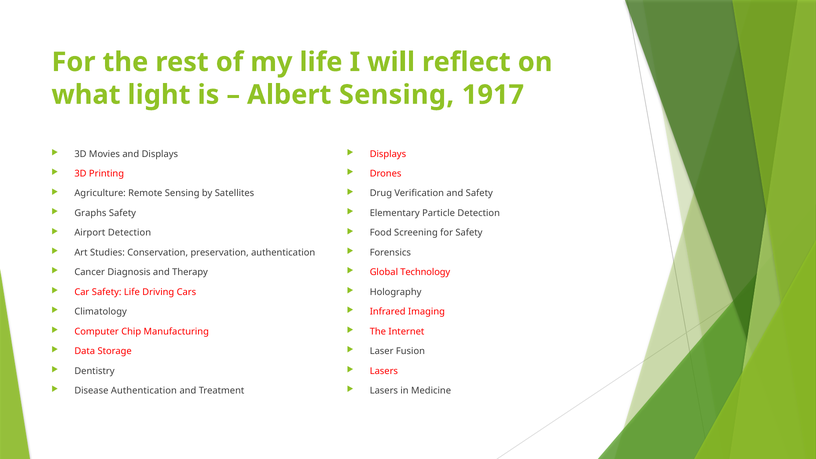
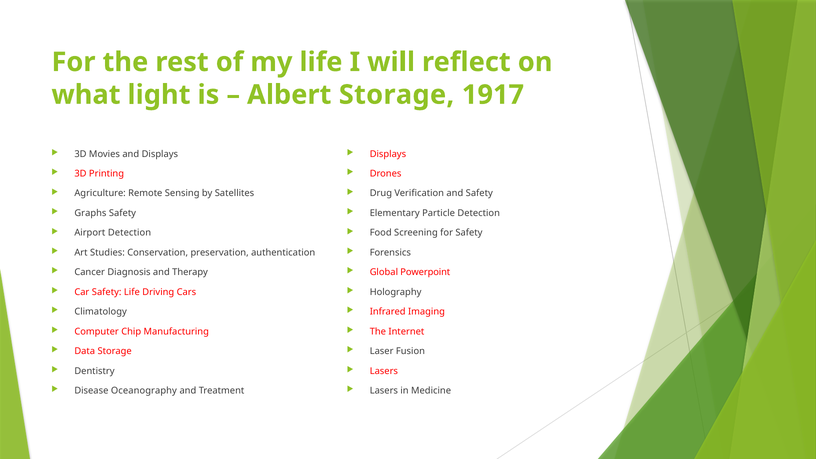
Albert Sensing: Sensing -> Storage (396, 95)
Technology: Technology -> Powerpoint (425, 272)
Disease Authentication: Authentication -> Oceanography (144, 391)
